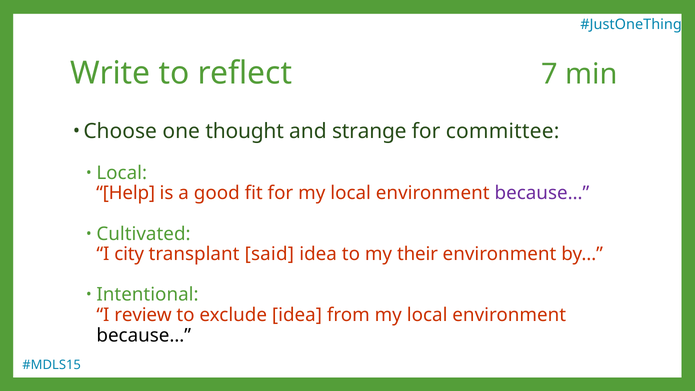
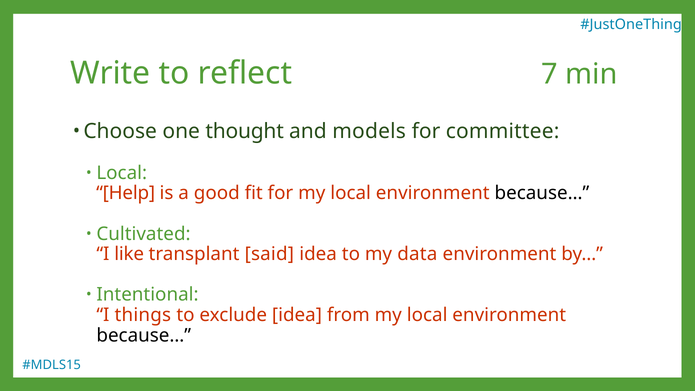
strange: strange -> models (369, 131)
because… colour: purple -> black (542, 193)
city: city -> like (129, 254)
their: their -> data (417, 254)
review: review -> things (143, 315)
